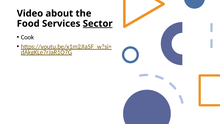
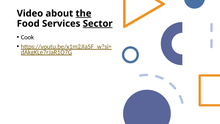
the underline: none -> present (83, 13)
